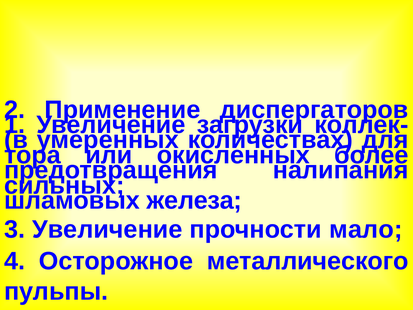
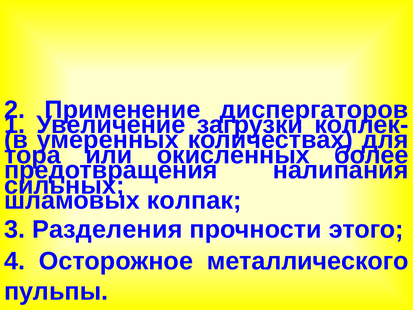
железа: железа -> колпак (194, 200)
3 Увеличение: Увеличение -> Разделения (107, 229)
мало: мало -> этого (366, 229)
